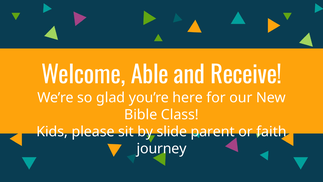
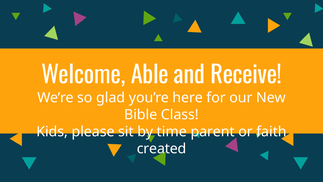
slide: slide -> time (172, 131)
journey: journey -> created (162, 148)
